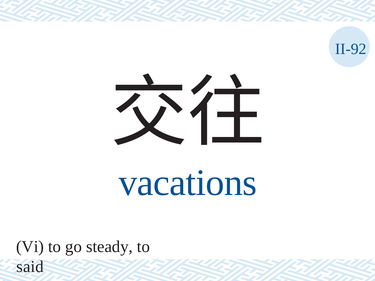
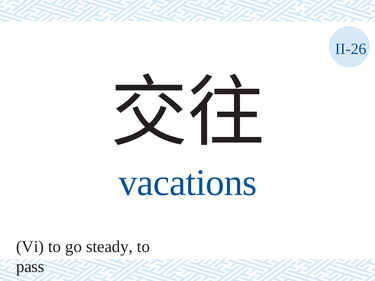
II-92: II-92 -> II-26 (351, 49)
said: said -> pass (30, 267)
